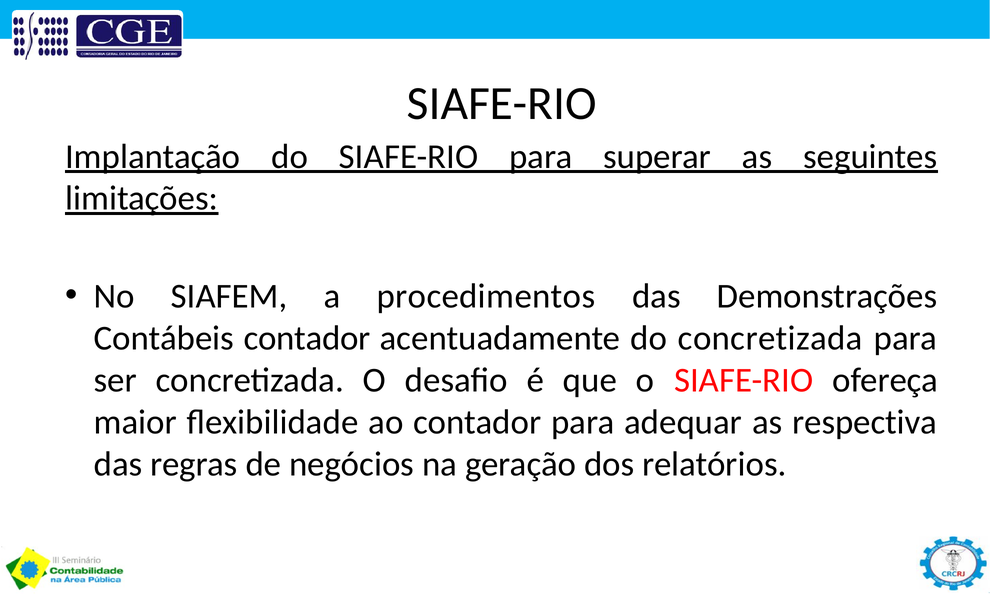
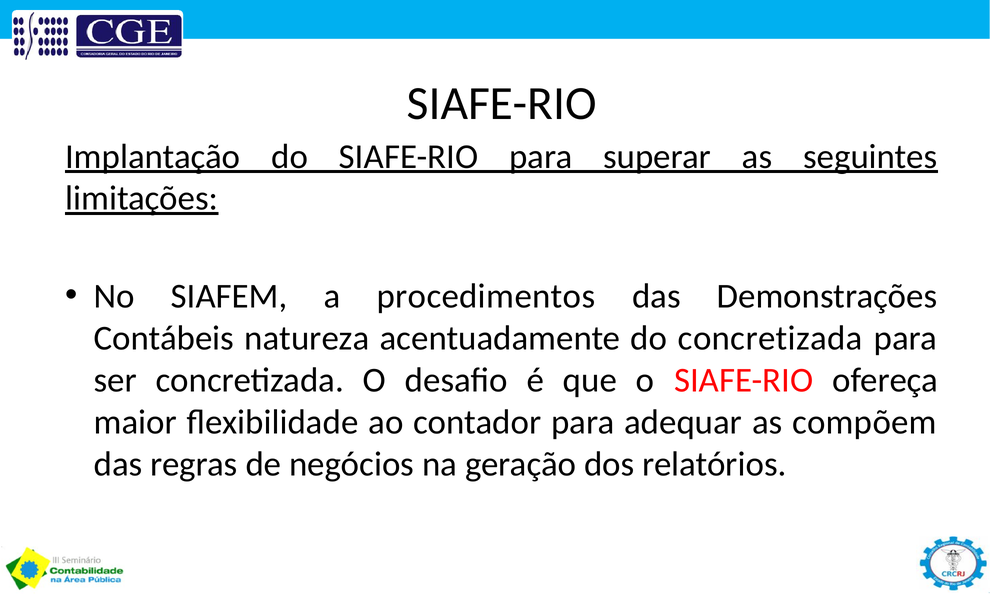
Contábeis contador: contador -> natureza (307, 338)
respectiva: respectiva -> compõem (864, 422)
